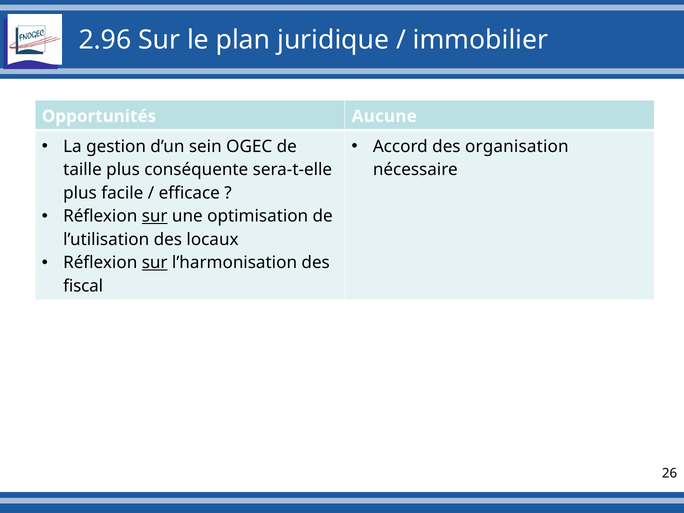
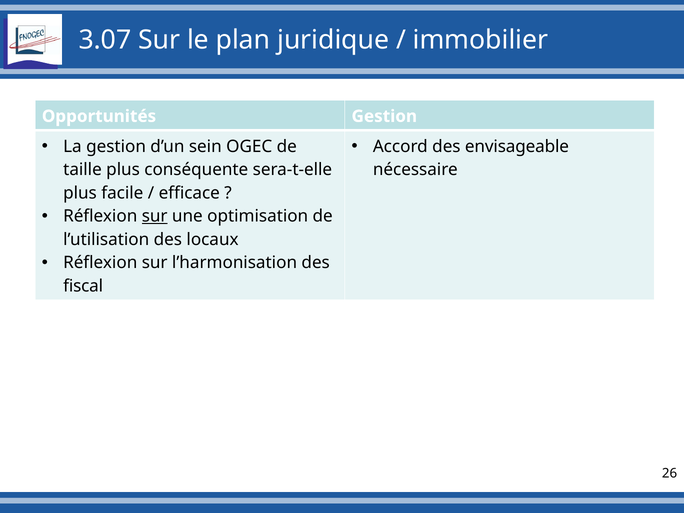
2.96: 2.96 -> 3.07 (105, 40)
Opportunités Aucune: Aucune -> Gestion (384, 116)
organisation: organisation -> envisageable (517, 146)
sur underline: present -> none (155, 263)
